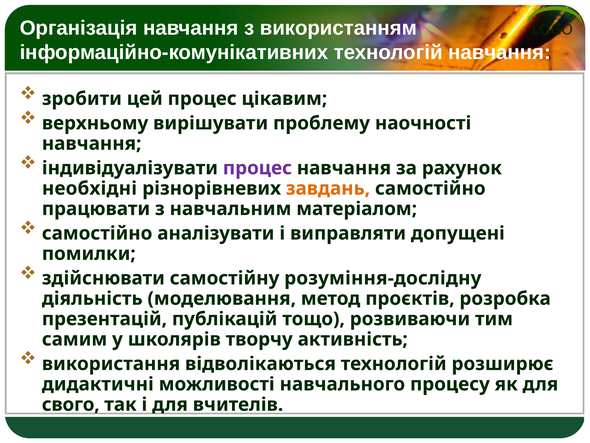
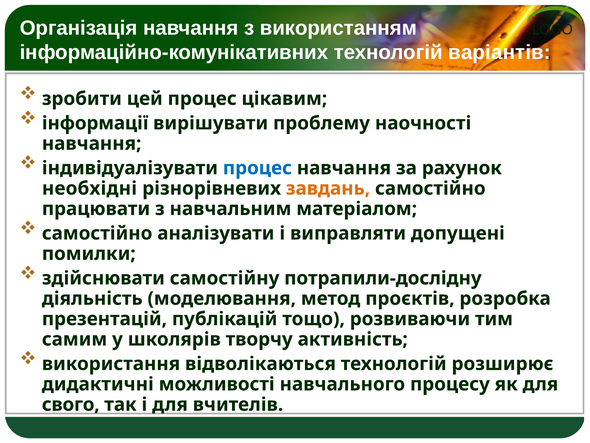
технологій навчання: навчання -> варіантів (500, 52)
верхньому: верхньому -> інформації (95, 123)
процес colour: purple -> blue (257, 168)
розуміння-дослідну: розуміння-дослідну -> потрапили-дослідну (383, 278)
